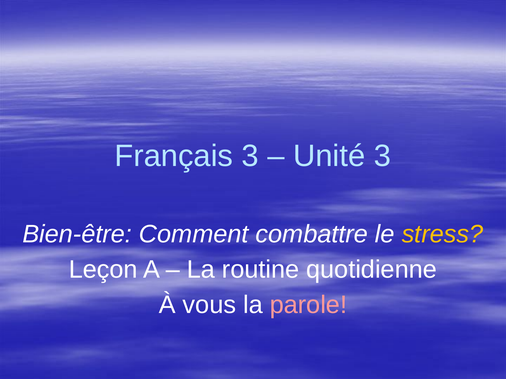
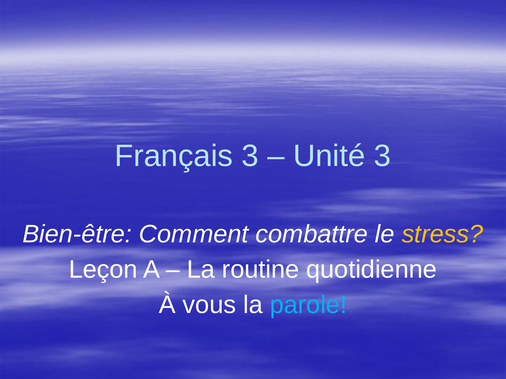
parole colour: pink -> light blue (308, 305)
